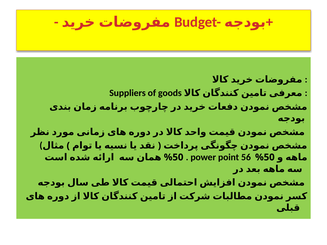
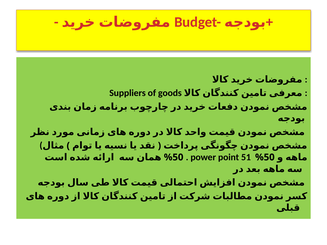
56: 56 -> 51 (246, 157)
